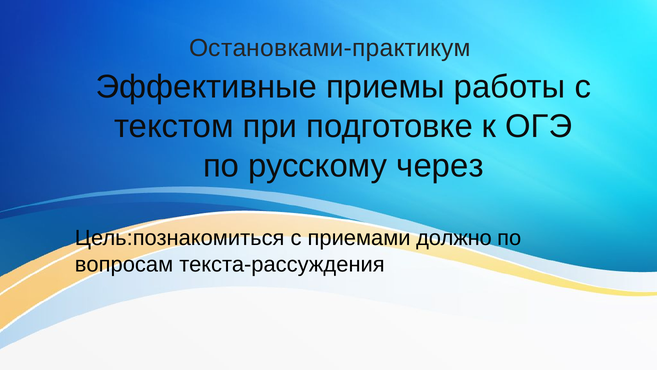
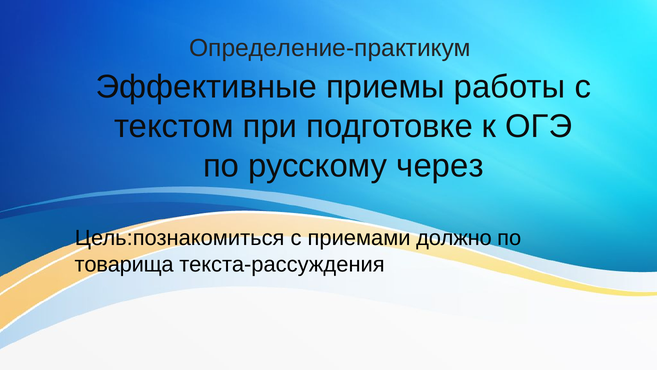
Остановками-практикум: Остановками-практикум -> Определение-практикум (330, 48)
вопросам: вопросам -> товарища (124, 264)
